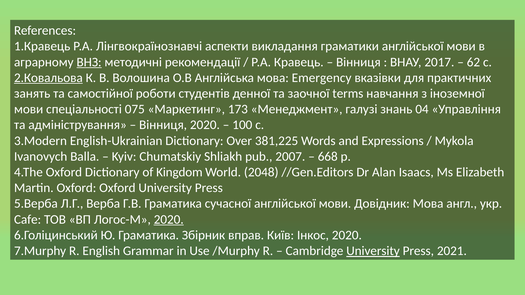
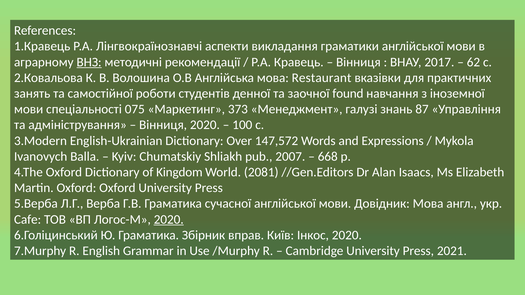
2.Ковальова underline: present -> none (48, 78)
Emergency: Emergency -> Restaurant (322, 78)
terms: terms -> found (348, 94)
173: 173 -> 373 (238, 109)
04: 04 -> 87 (422, 109)
381,225: 381,225 -> 147,572 (277, 141)
2048: 2048 -> 2081 (261, 172)
University underline: present -> none (373, 251)
